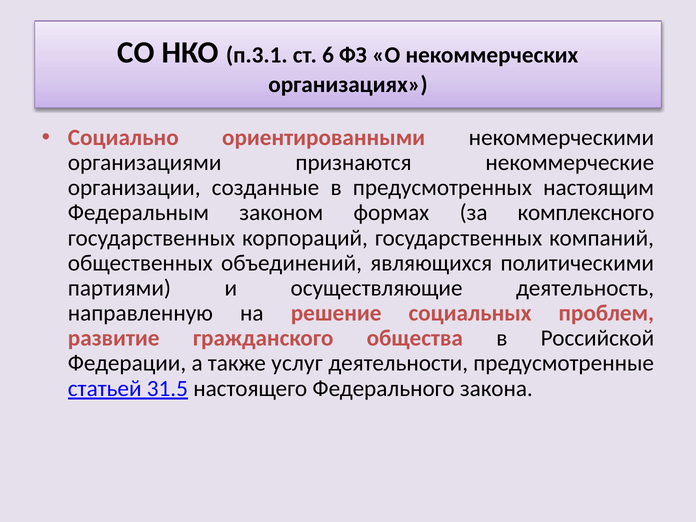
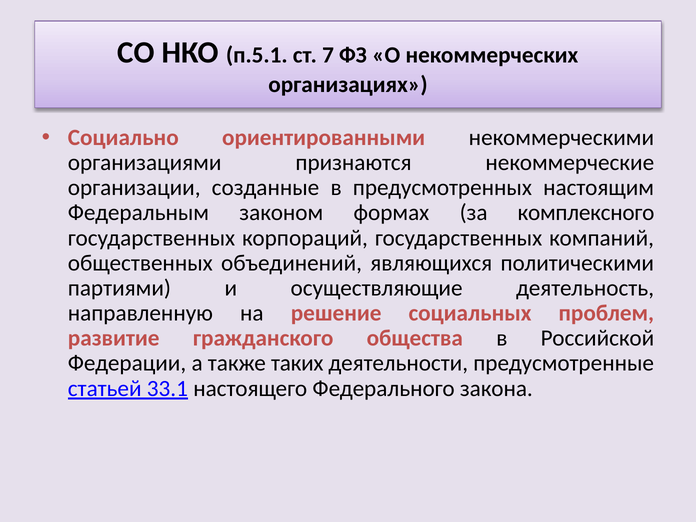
п.3.1: п.3.1 -> п.5.1 (257, 55)
6: 6 -> 7 (328, 55)
услуг: услуг -> таких (297, 363)
31.5: 31.5 -> 33.1 (167, 388)
